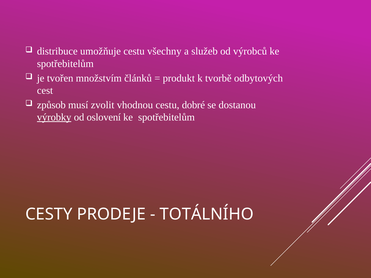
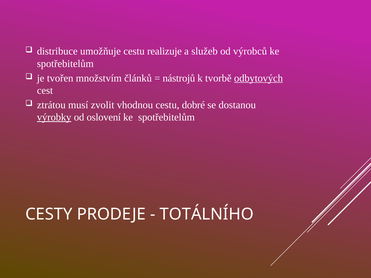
všechny: všechny -> realizuje (164, 51)
produkt: produkt -> nástrojů (179, 78)
odbytových underline: none -> present (258, 78)
způsob: způsob -> ztrátou (51, 105)
